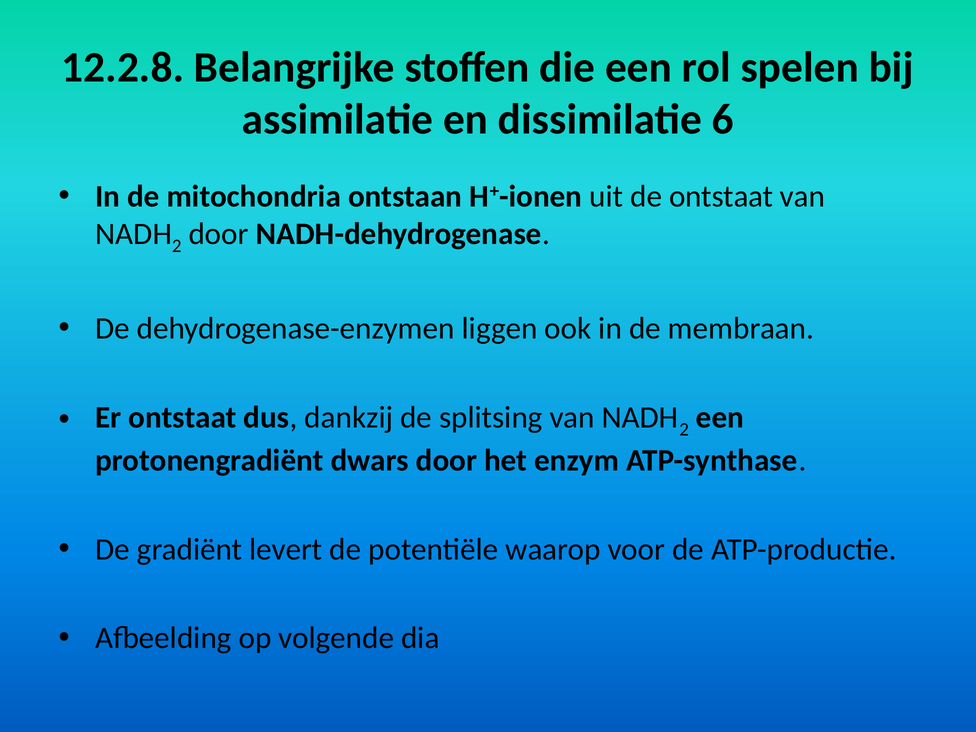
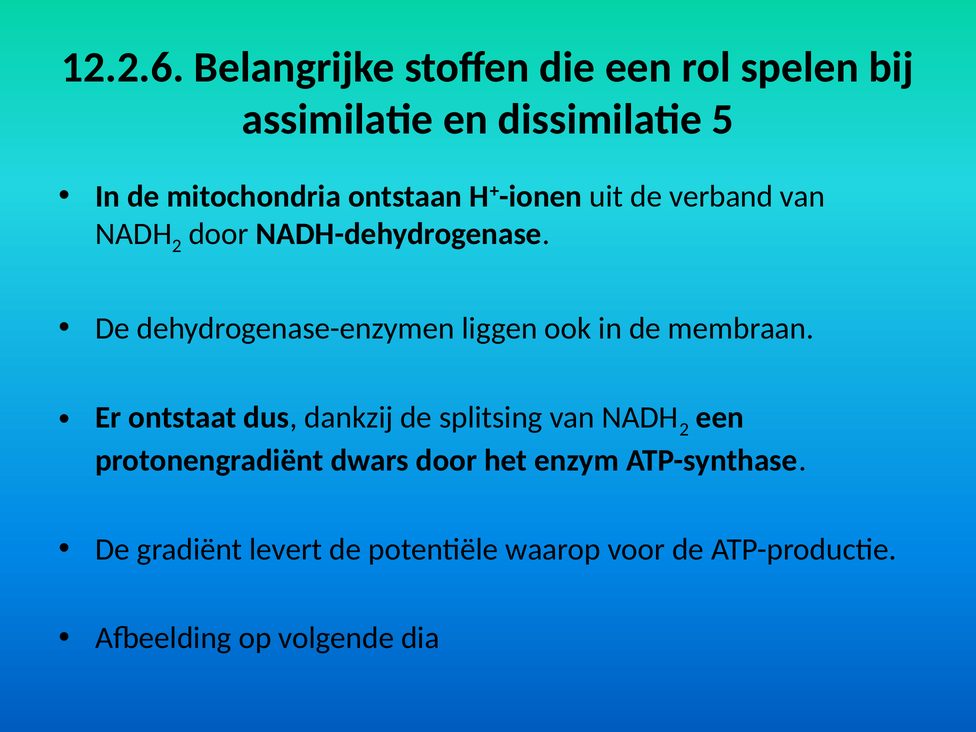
12.2.8: 12.2.8 -> 12.2.6 (123, 67)
6: 6 -> 5 (723, 119)
de ontstaat: ontstaat -> verband (721, 197)
